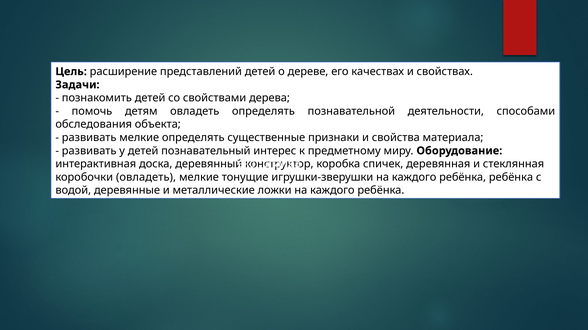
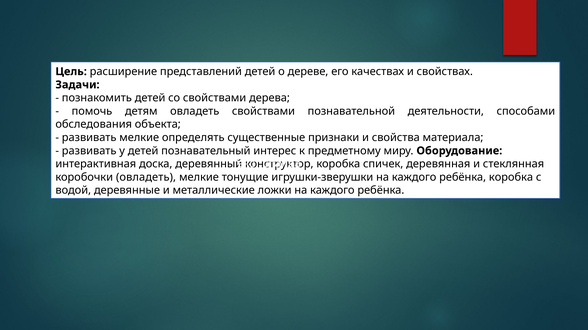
овладеть определять: определять -> свойствами (263, 111)
ребёнка ребёнка: ребёнка -> коробка (511, 178)
